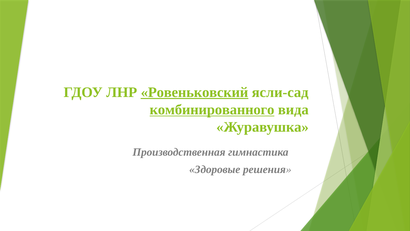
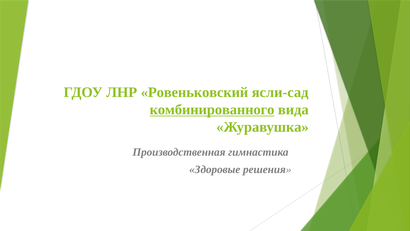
Ровеньковский underline: present -> none (195, 92)
